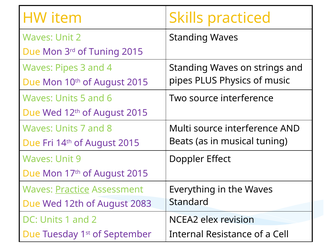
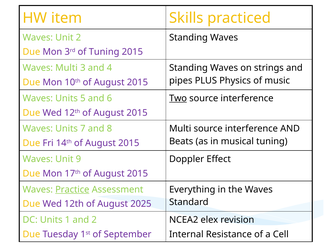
Waves Pipes: Pipes -> Multi (66, 68)
Two underline: none -> present (178, 98)
2083: 2083 -> 2025 (141, 203)
